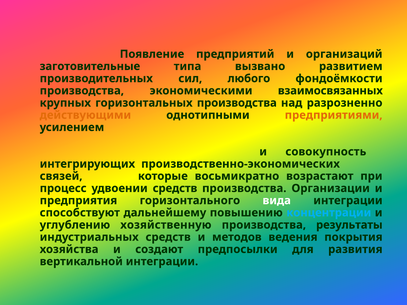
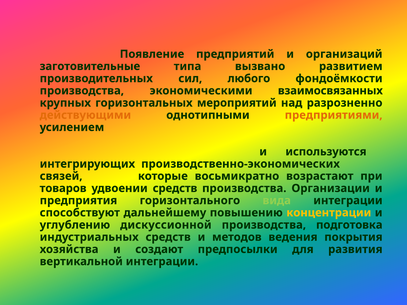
горизонтальных производства: производства -> мероприятий (237, 103)
совокупность: совокупность -> используются (326, 152)
процесс: процесс -> товаров (63, 188)
вида colour: white -> light green (277, 201)
концентрации colour: light blue -> yellow (329, 213)
хозяйственную: хозяйственную -> дискуссионной (166, 225)
результаты: результаты -> подготовка (349, 225)
